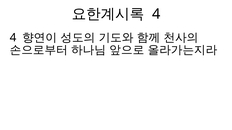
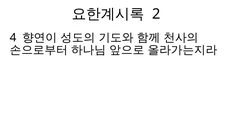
4: 4 -> 2 (156, 14)
